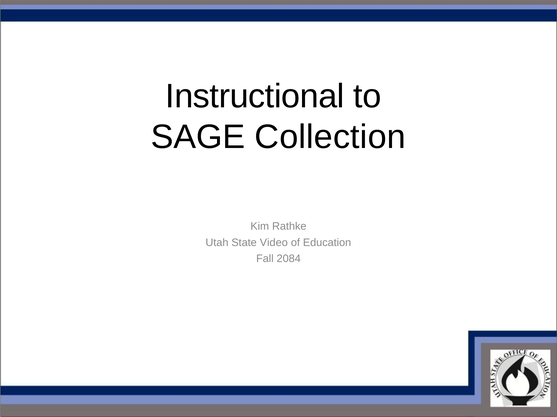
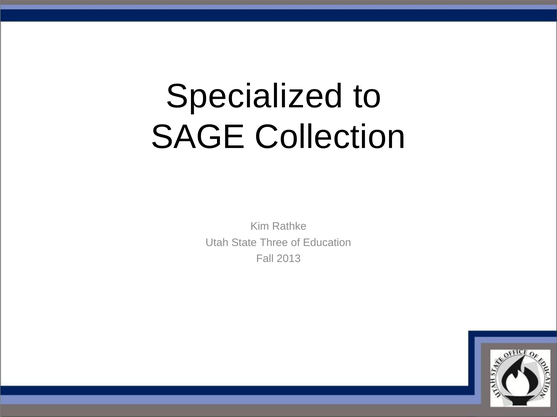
Instructional: Instructional -> Specialized (255, 96)
Video: Video -> Three (274, 243)
2084: 2084 -> 2013 (289, 259)
